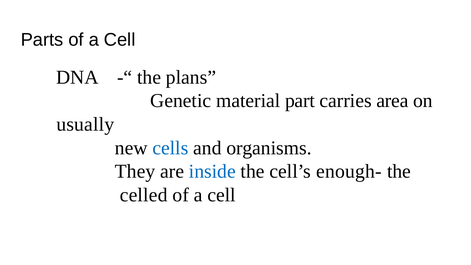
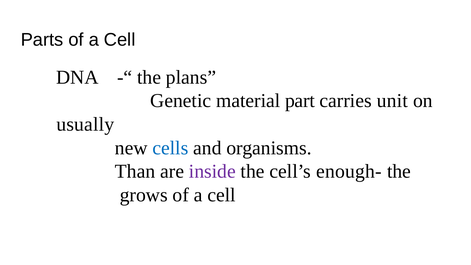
area: area -> unit (392, 101)
They: They -> Than (135, 171)
inside colour: blue -> purple (212, 171)
celled: celled -> grows (144, 195)
